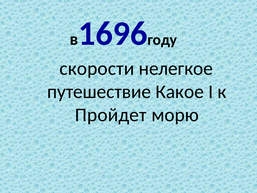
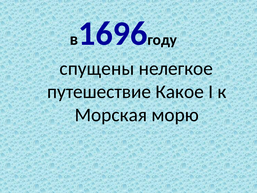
скорости: скорости -> спущены (97, 69)
Пройдет: Пройдет -> Морская (111, 115)
